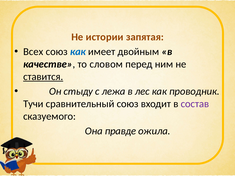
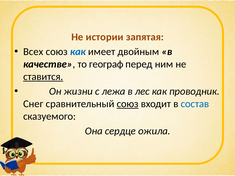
словом: словом -> географ (106, 64)
стыду: стыду -> жизни (78, 91)
Тучи: Тучи -> Снег (33, 104)
союз underline: none -> present (128, 104)
состав colour: purple -> blue (195, 104)
правде: правде -> сердце (120, 131)
